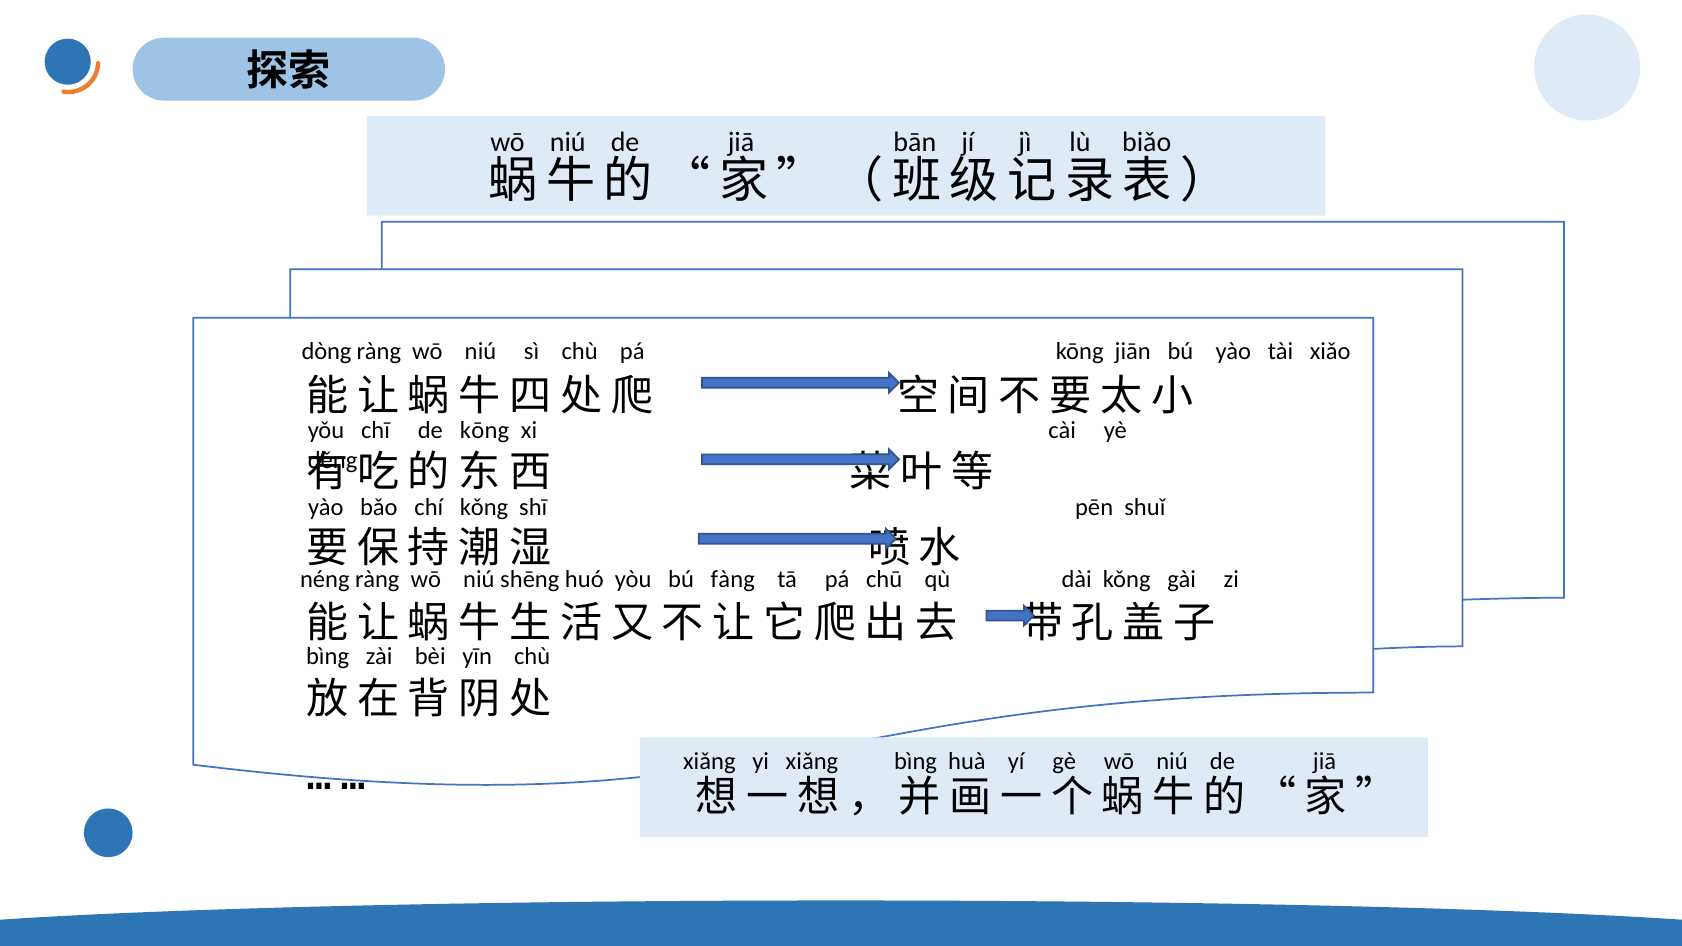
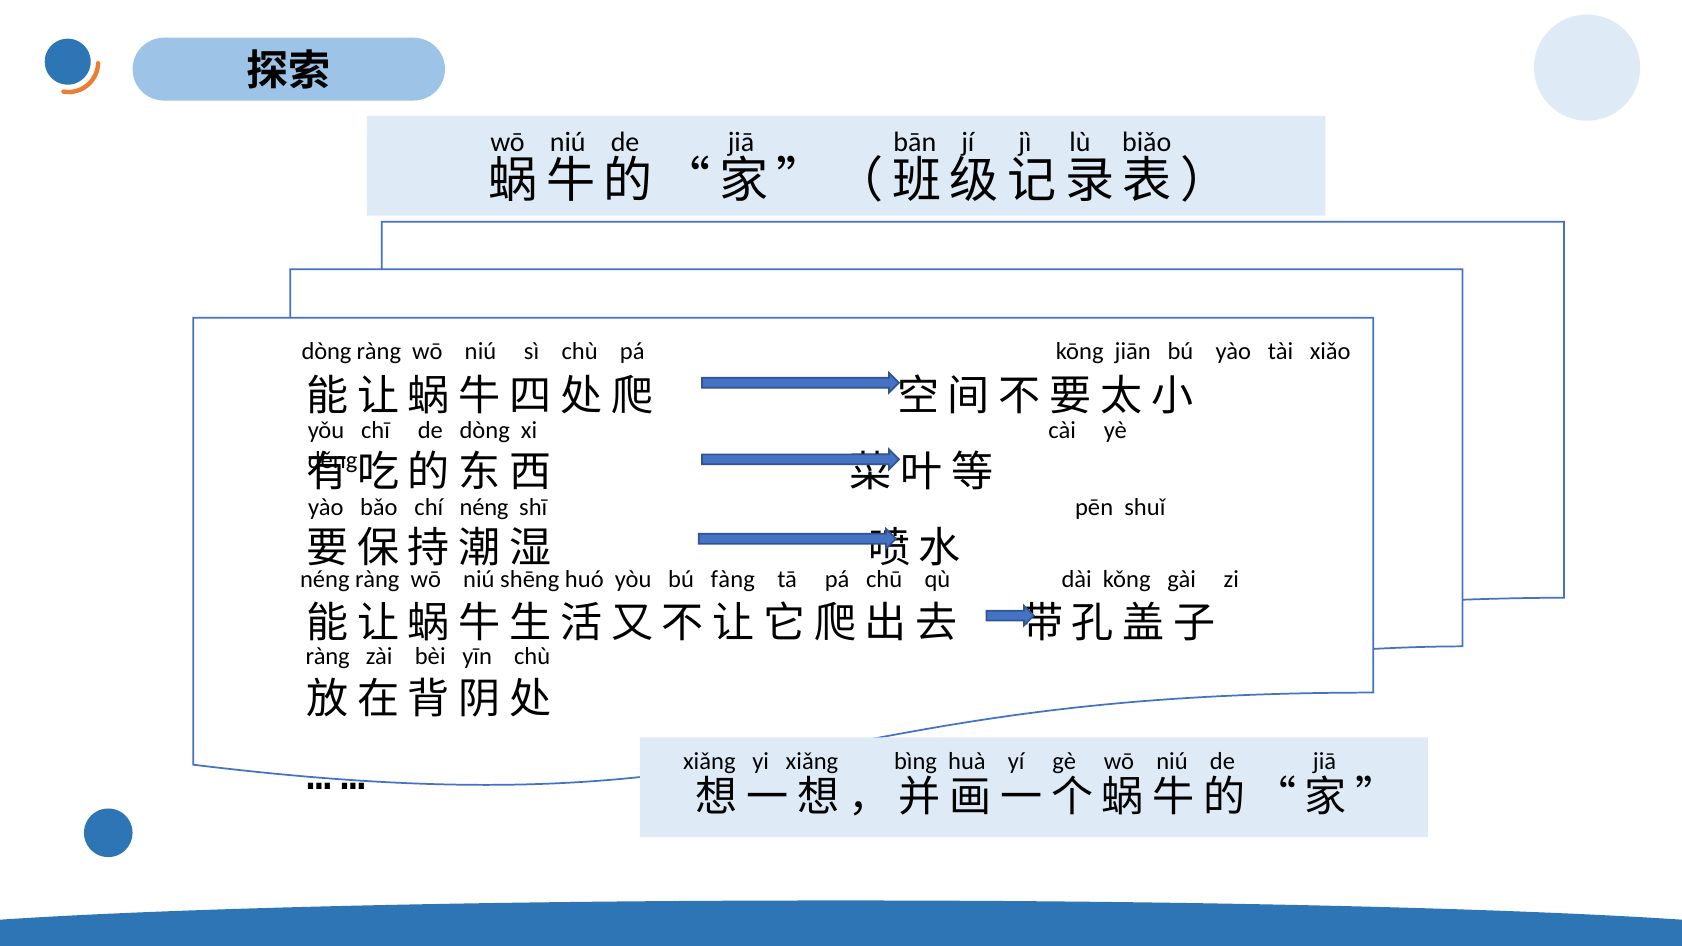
de kōng: kōng -> dòng (485, 431)
chí kǒng: kǒng -> néng (484, 507)
bìng: bìng -> ràng (328, 656)
